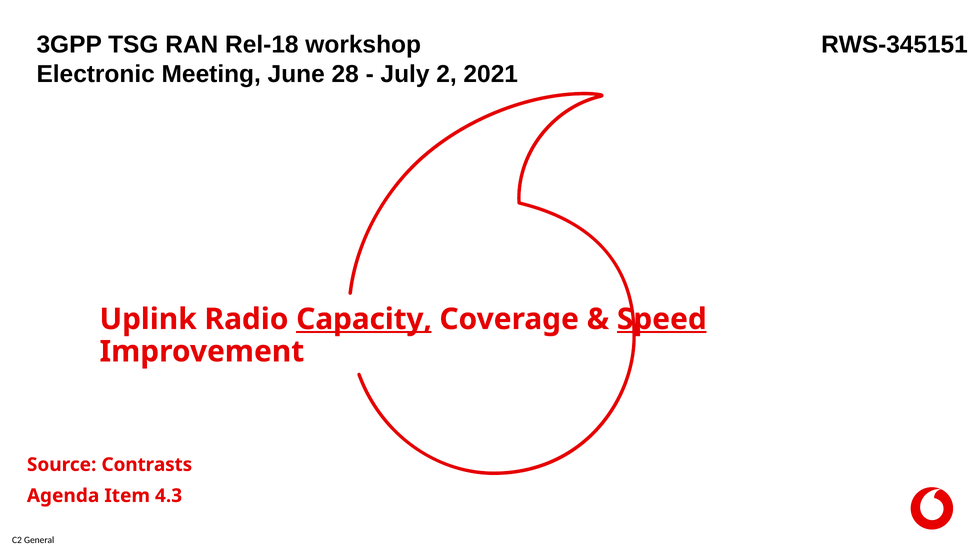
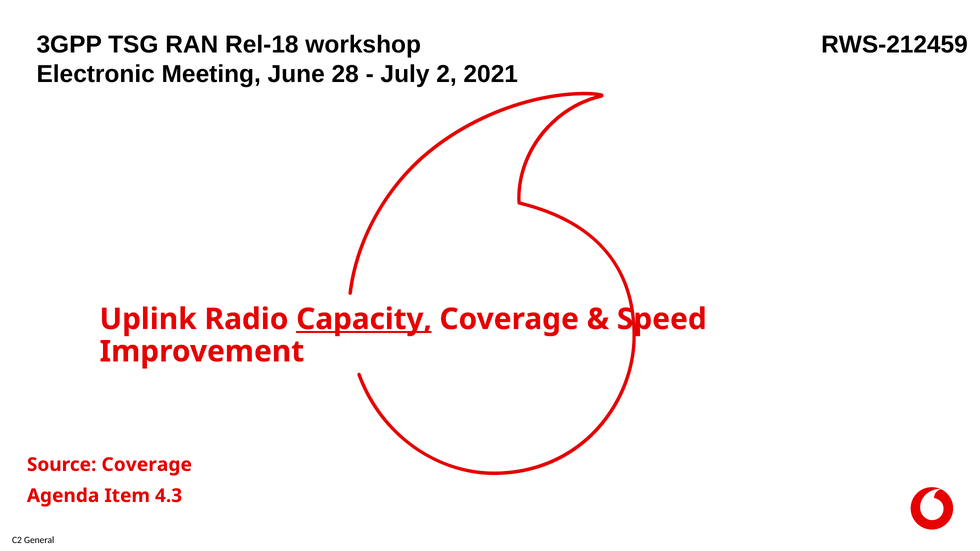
RWS-345151: RWS-345151 -> RWS-212459 (894, 45)
Speed underline: present -> none (662, 319)
Source Contrasts: Contrasts -> Coverage (147, 465)
